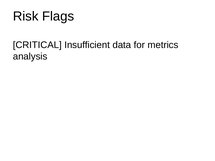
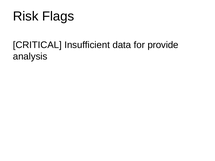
metrics: metrics -> provide (163, 45)
